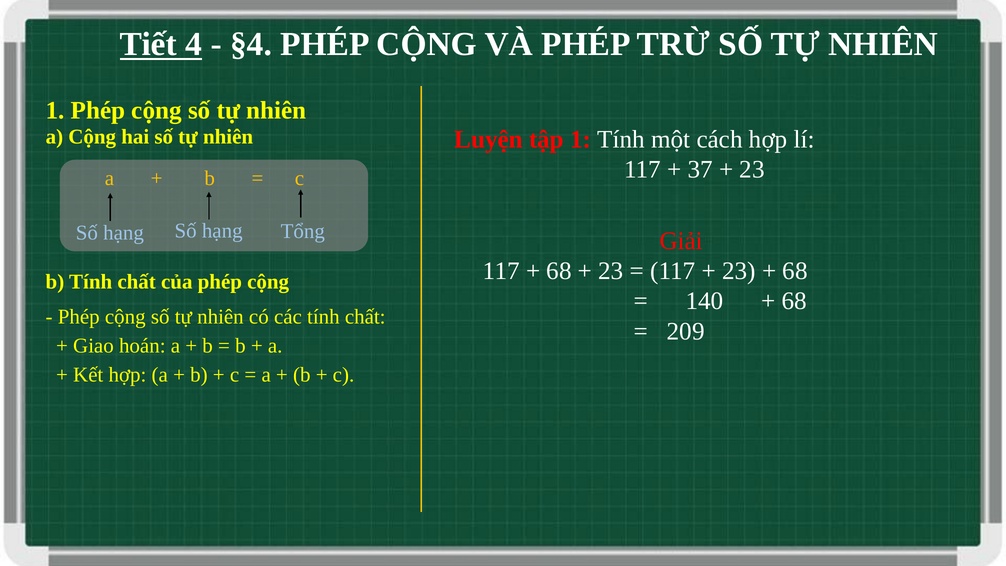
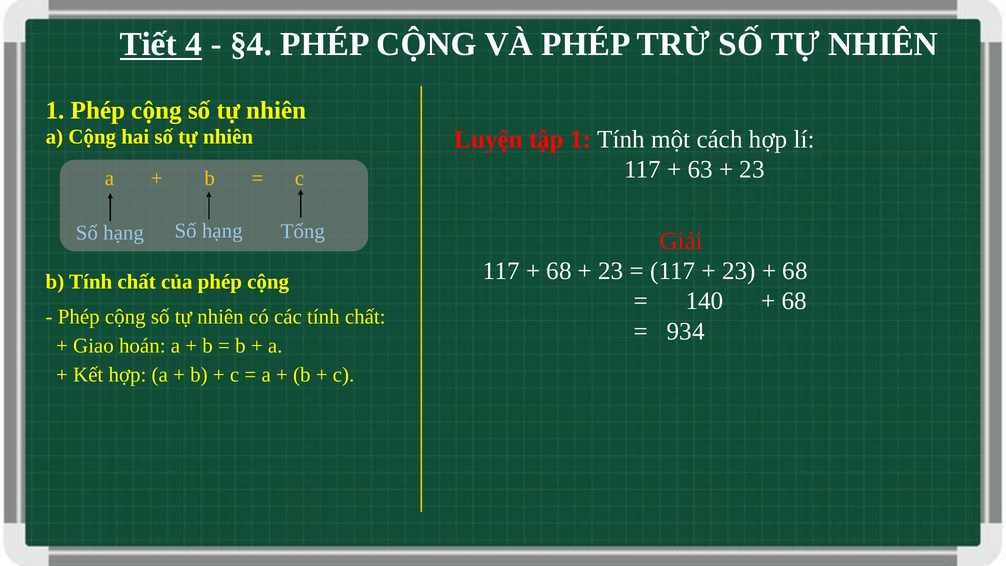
37: 37 -> 63 (700, 170)
209: 209 -> 934 (686, 331)
